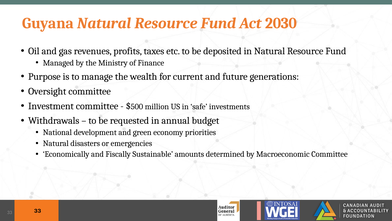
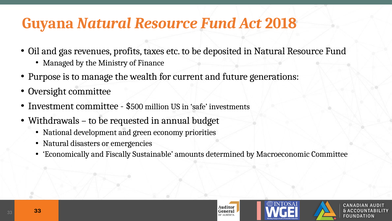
2030: 2030 -> 2018 (281, 23)
